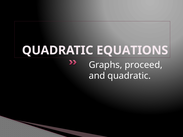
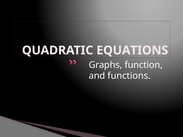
proceed: proceed -> function (144, 65)
and quadratic: quadratic -> functions (129, 76)
